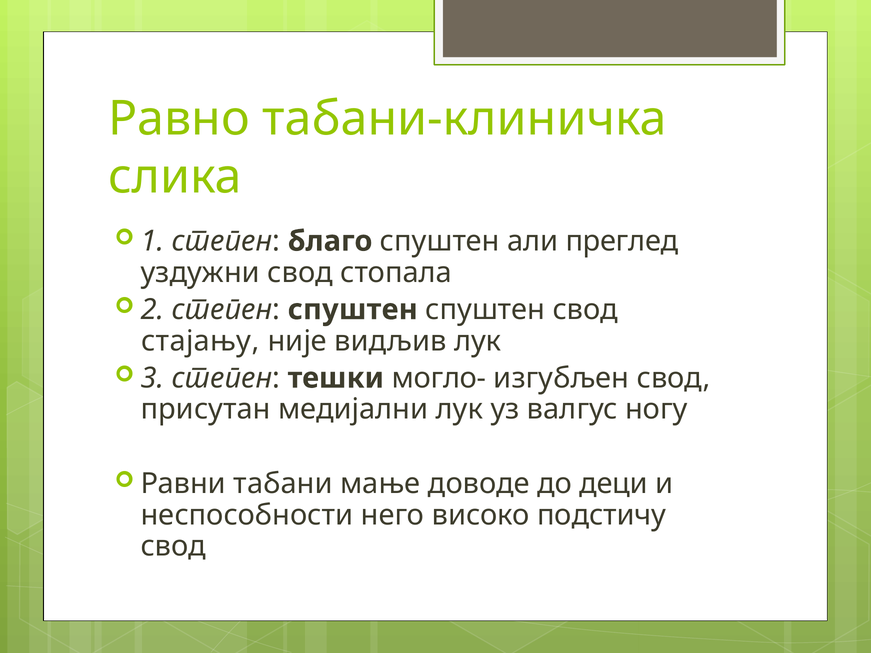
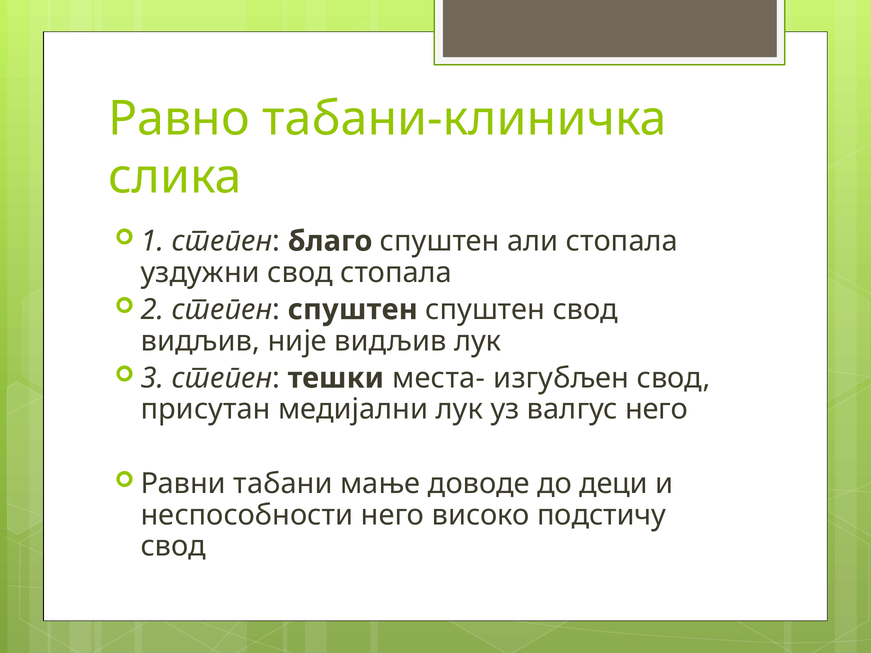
али преглед: преглед -> стопала (622, 241)
стајању: стајању -> видљив (200, 341)
могло-: могло- -> места- (439, 378)
валгус ногу: ногу -> него (656, 410)
